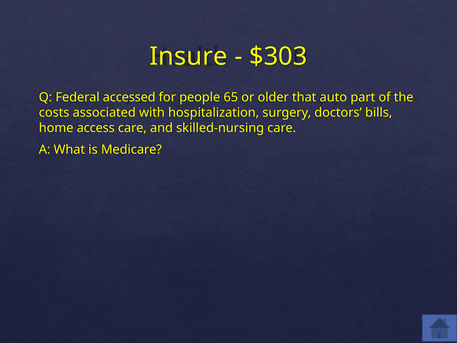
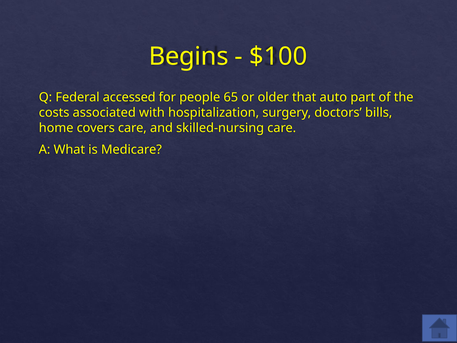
Insure: Insure -> Begins (189, 56)
$303: $303 -> $100 (278, 56)
access: access -> covers (96, 128)
